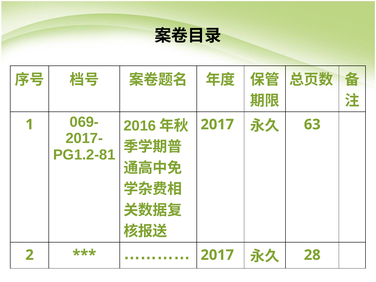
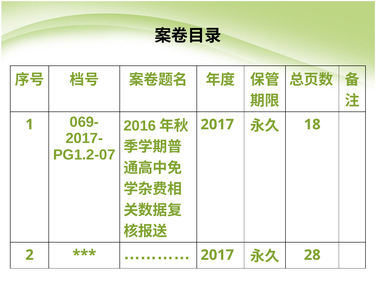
63: 63 -> 18 (312, 124)
PG1.2-81: PG1.2-81 -> PG1.2-07 (84, 155)
